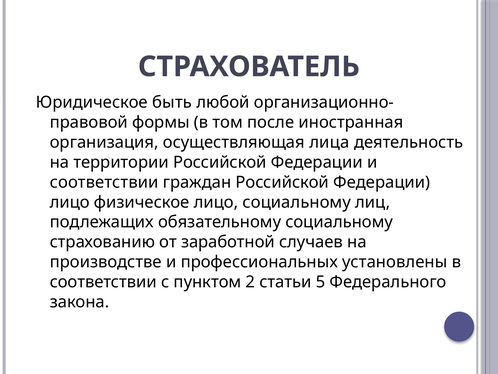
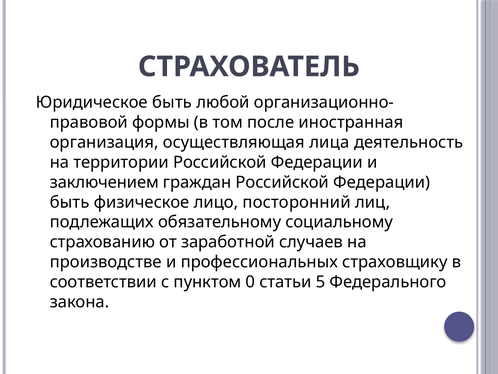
соответствии: соответствии -> заключением (104, 182)
лицо: лицо -> быть (70, 202)
лицо социальному: социальному -> посторонний (297, 202)
установлены: установлены -> страховщику (395, 262)
2: 2 -> 0 (250, 282)
